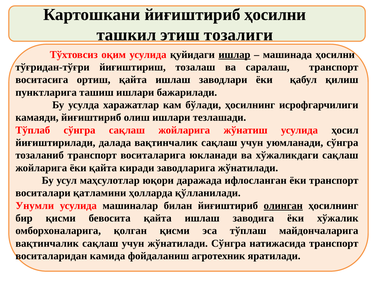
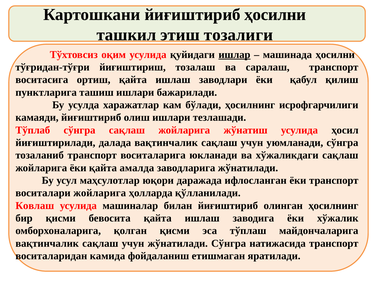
киради: киради -> амалда (137, 168)
воситалари қатламини: қатламини -> жойларига (100, 193)
Унумли: Унумли -> Ковлаш (35, 205)
олинган underline: present -> none (283, 205)
агротехник: агротехник -> етишмаган (218, 256)
